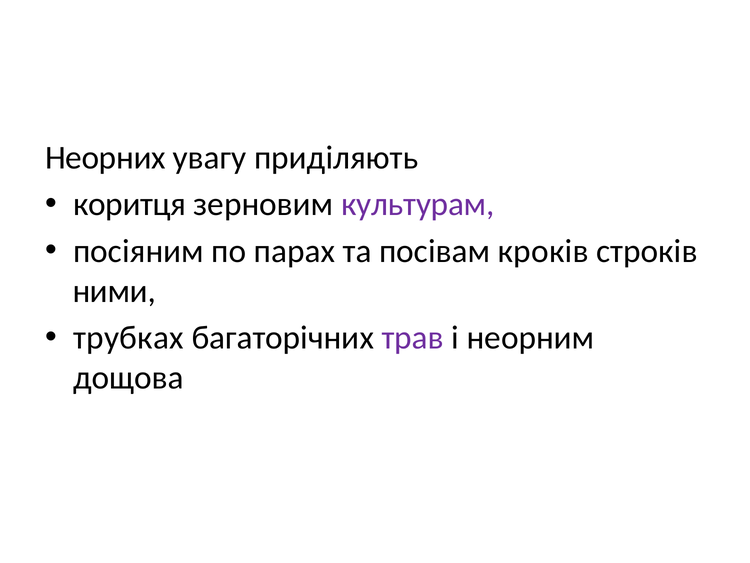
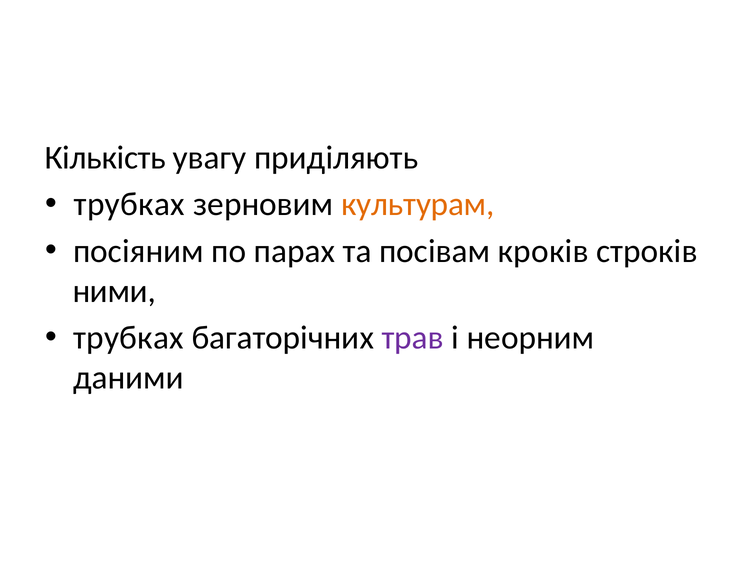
Неорних: Неорних -> Кількість (105, 157)
коритця: коритця -> трубках (129, 204)
культурам colour: purple -> orange (418, 204)
дощова: дощова -> даними (128, 378)
